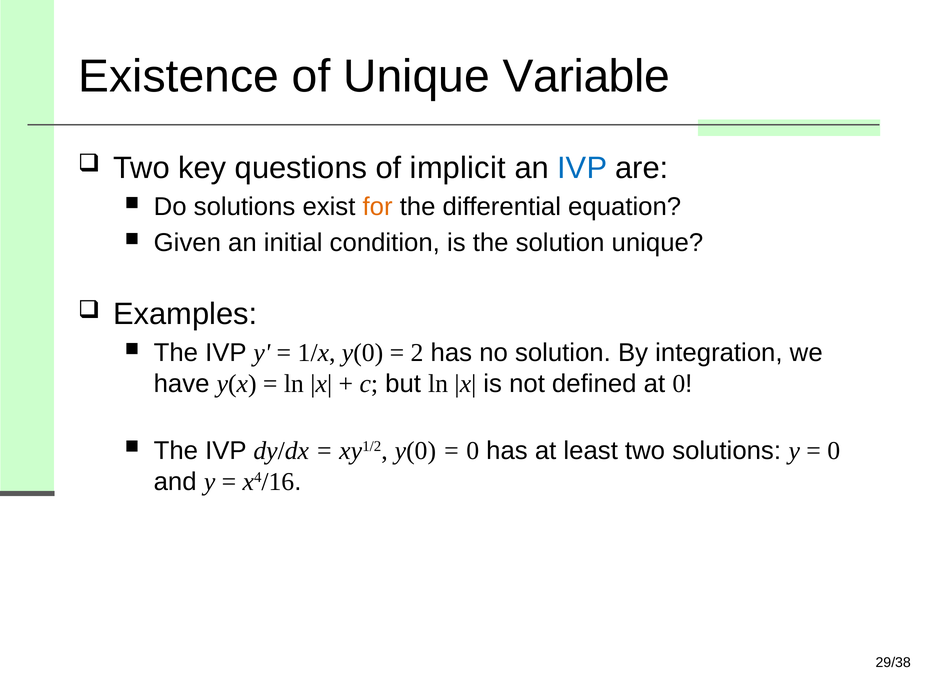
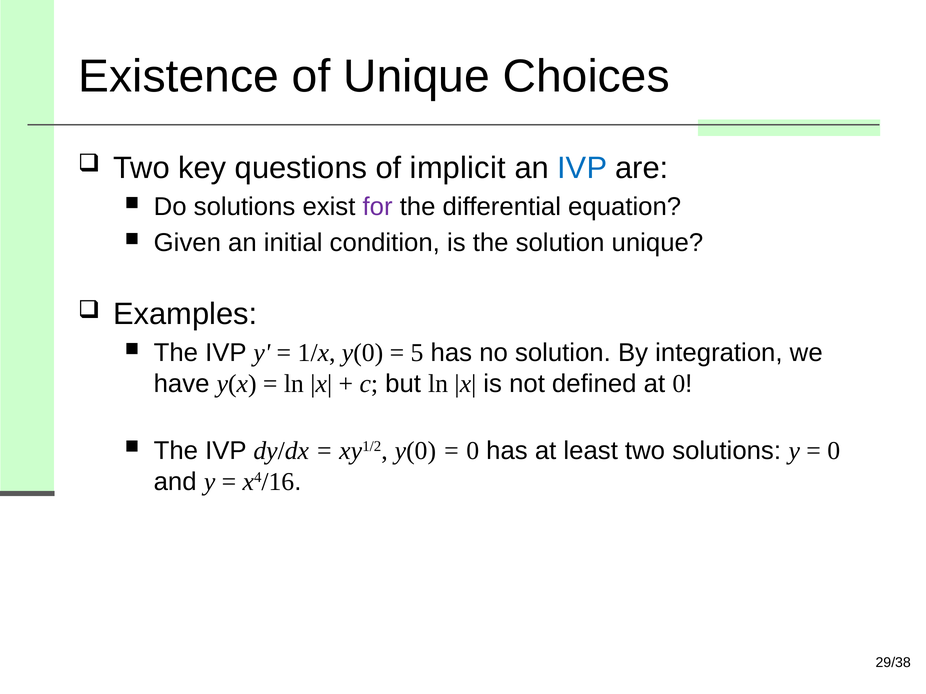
Variable: Variable -> Choices (586, 76)
for colour: orange -> purple (378, 207)
2: 2 -> 5 (417, 353)
